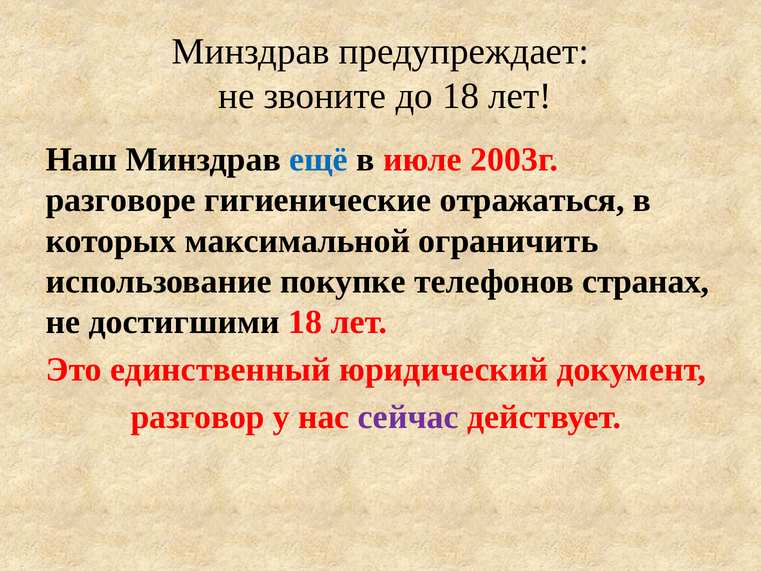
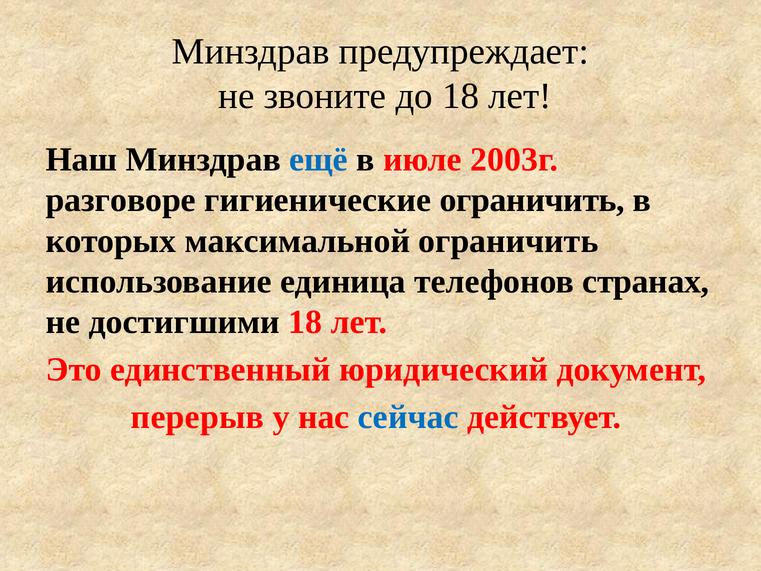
гигиенические отражаться: отражаться -> ограничить (532, 200)
покупке: покупке -> единица (343, 281)
разговор: разговор -> перерыв (197, 417)
сейчас colour: purple -> blue (408, 417)
